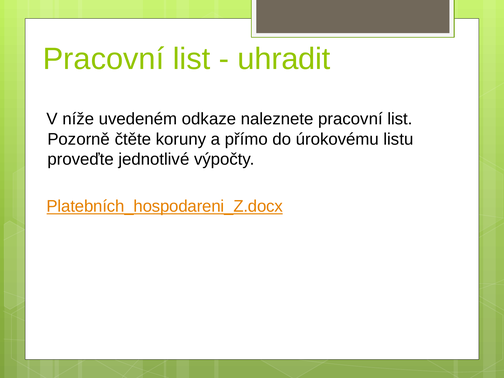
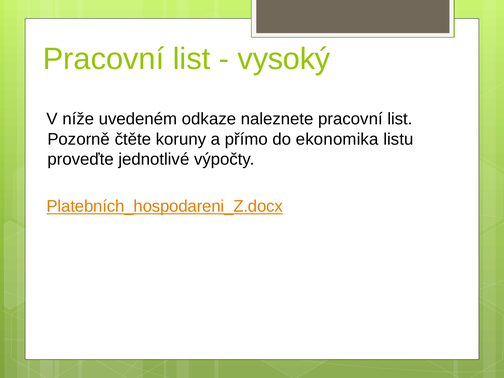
uhradit: uhradit -> vysoký (284, 59)
úrokovému: úrokovému -> ekonomika (337, 139)
